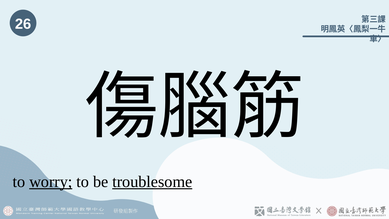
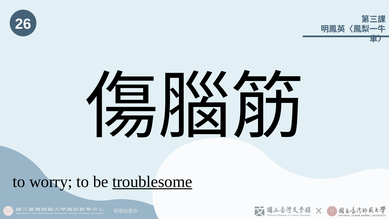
worry underline: present -> none (51, 182)
